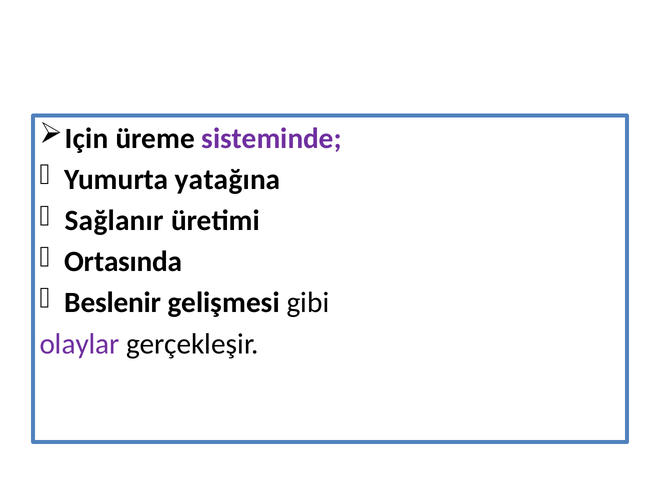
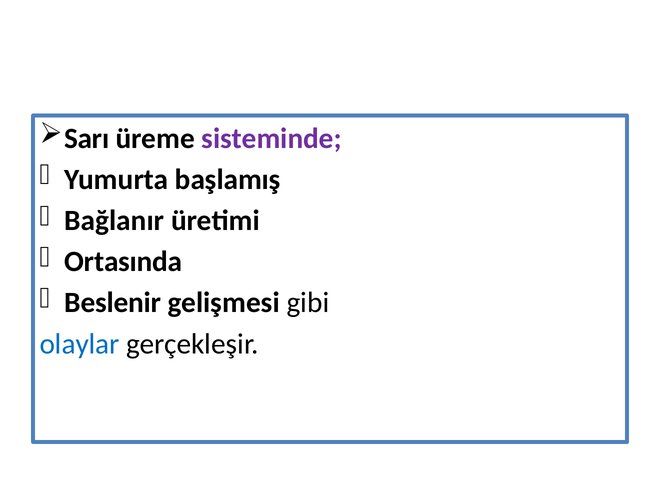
Için: Için -> Sarı (87, 138)
yatağına: yatağına -> başlamış (228, 180)
Sağlanır: Sağlanır -> Bağlanır (114, 221)
olaylar colour: purple -> blue (80, 344)
